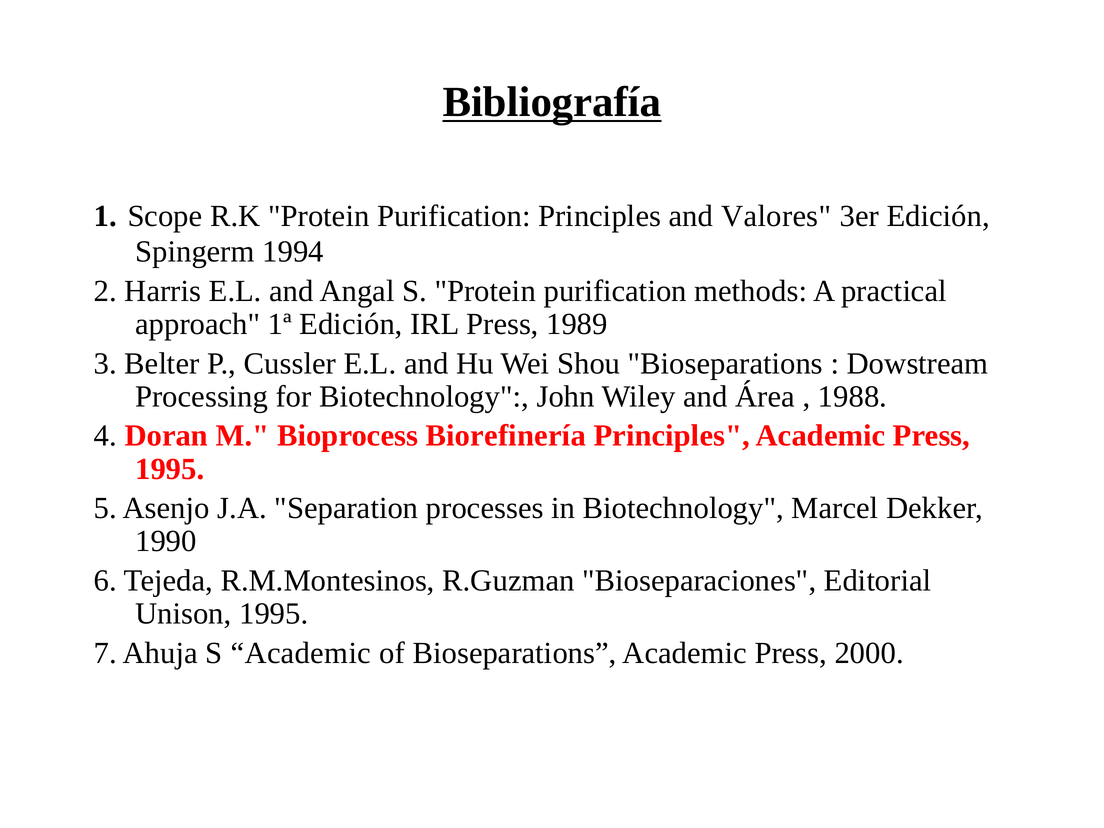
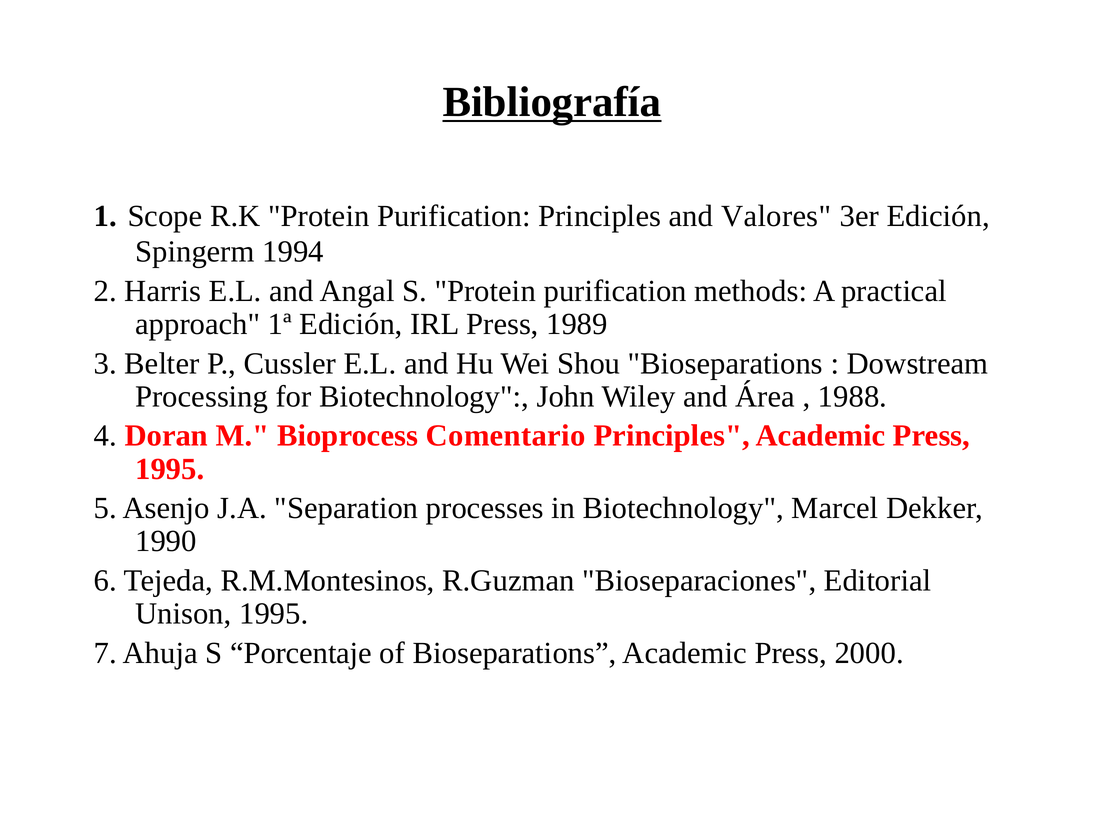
Biorefinería: Biorefinería -> Comentario (506, 436)
S Academic: Academic -> Porcentaje (301, 653)
